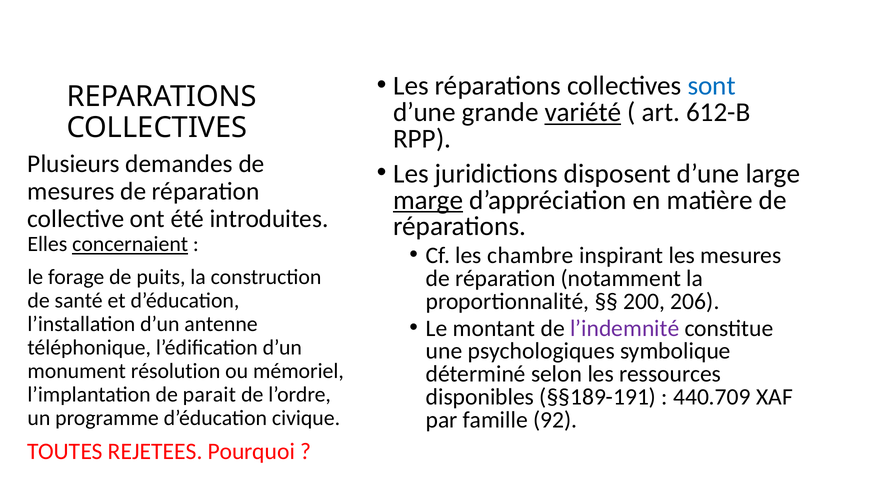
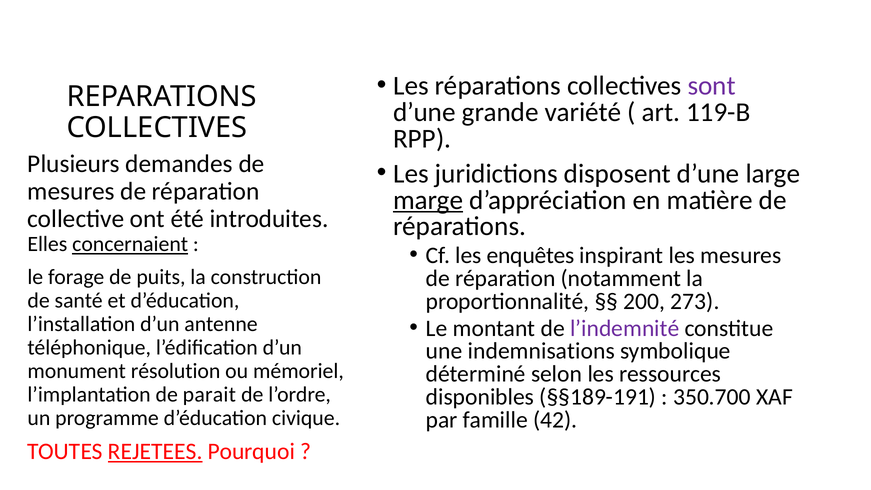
sont colour: blue -> purple (712, 86)
variété underline: present -> none (583, 112)
612-B: 612-B -> 119-B (718, 112)
chambre: chambre -> enquêtes (531, 255)
206: 206 -> 273 (695, 301)
psychologiques: psychologiques -> indemnisations (541, 351)
440.709: 440.709 -> 350.700 (712, 397)
92: 92 -> 42 (555, 420)
REJETEES underline: none -> present (155, 451)
